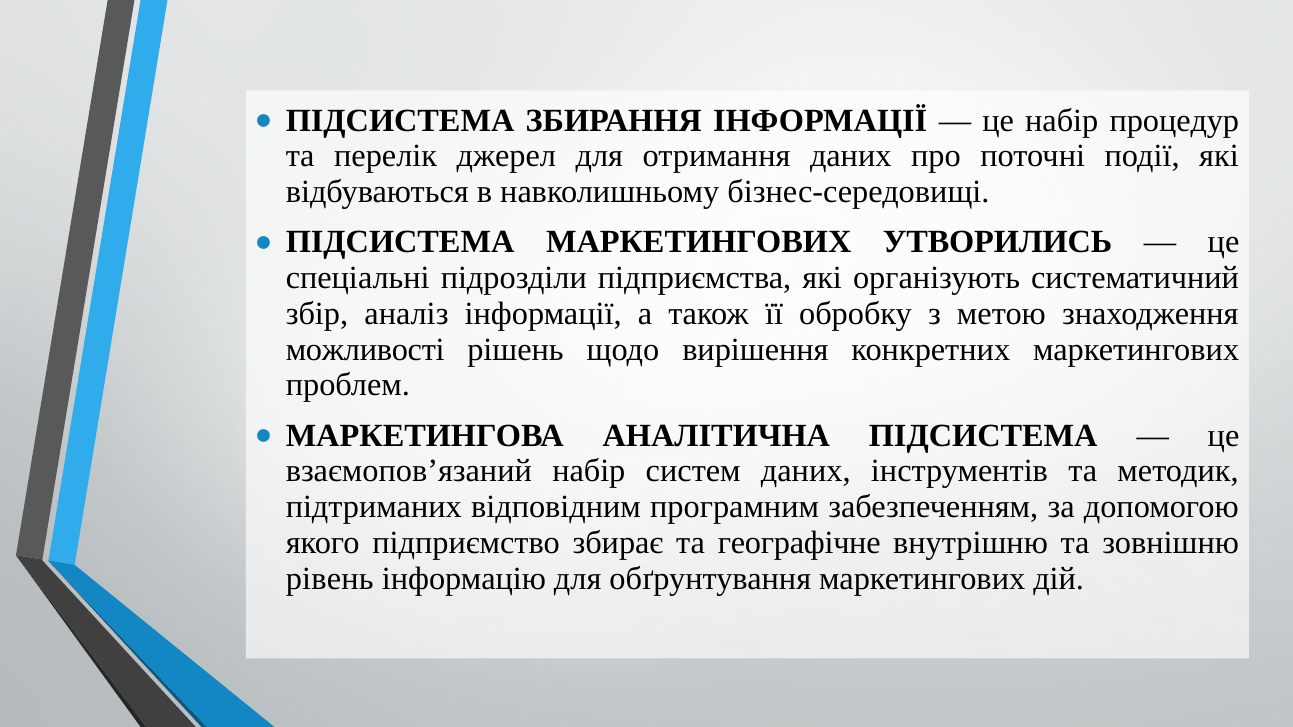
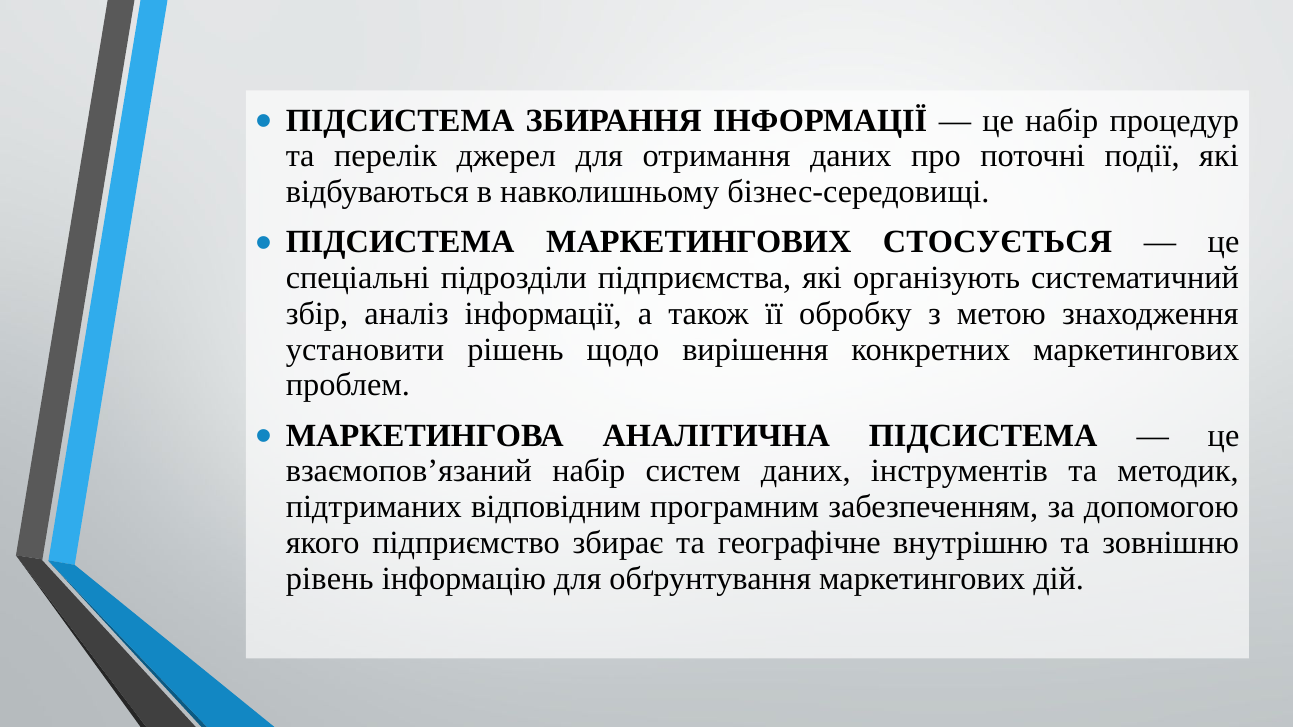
УТВОРИЛИСЬ: УТВОРИЛИСЬ -> СТОСУЄТЬСЯ (997, 242)
можливості: можливості -> установити (365, 350)
